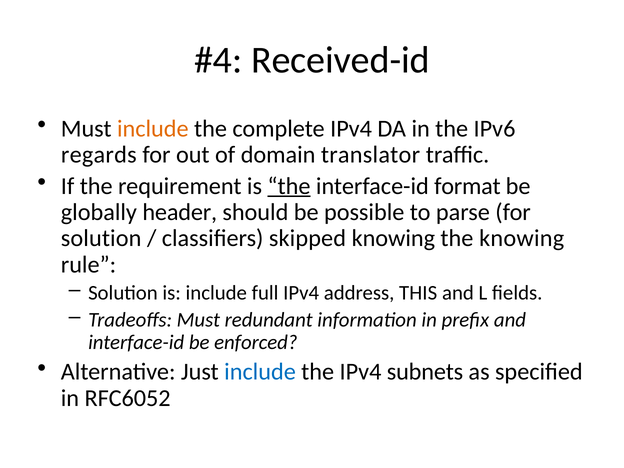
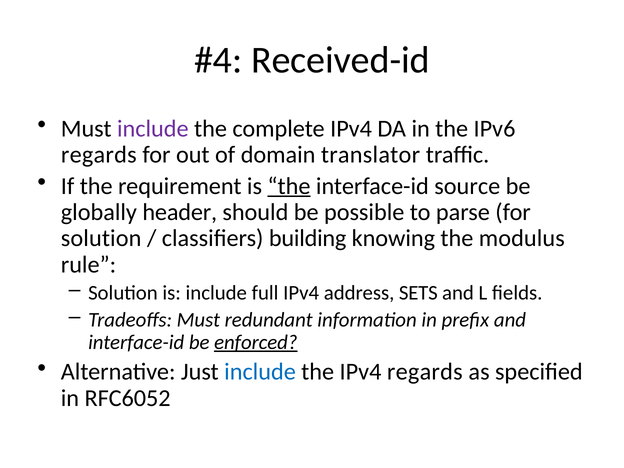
include colour: orange -> purple (153, 129)
format: format -> source (467, 186)
skipped: skipped -> building (308, 238)
the knowing: knowing -> modulus (522, 238)
THIS: THIS -> SETS (418, 293)
enforced underline: none -> present (256, 342)
IPv4 subnets: subnets -> regards (425, 372)
